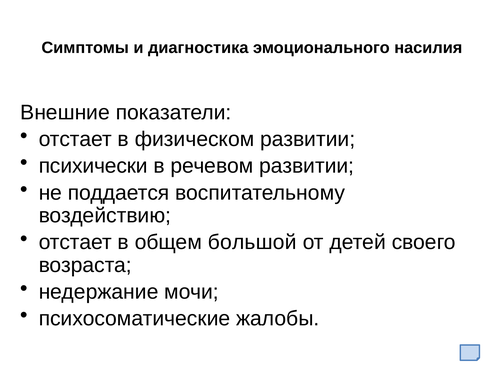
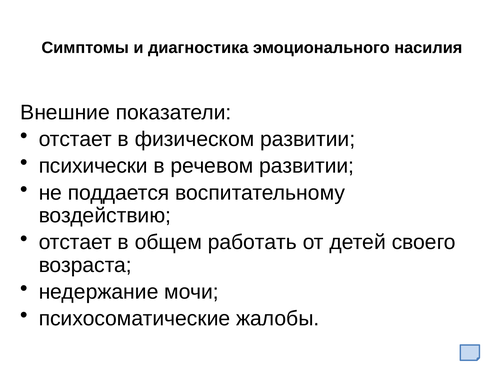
большой: большой -> работать (252, 242)
